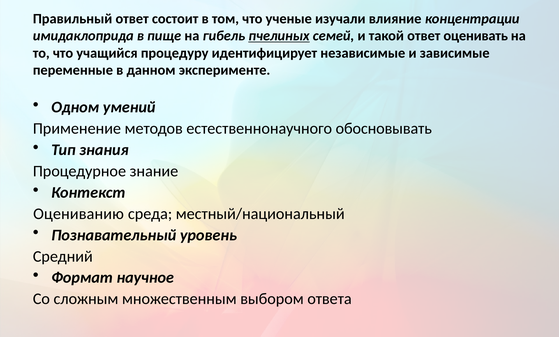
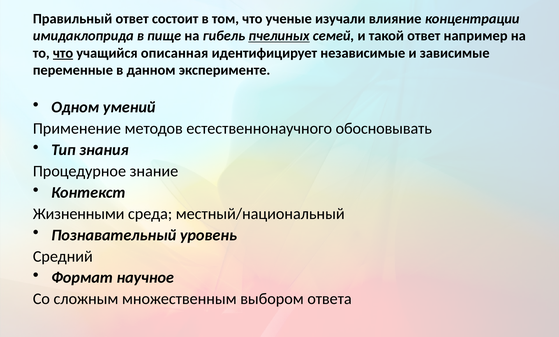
оценивать: оценивать -> например (476, 36)
что underline: none -> present (63, 53)
процедуру: процедуру -> описанная (175, 53)
Оцениванию: Оцениванию -> Жизненными (79, 214)
